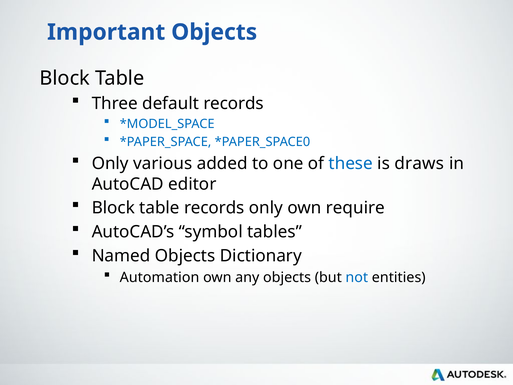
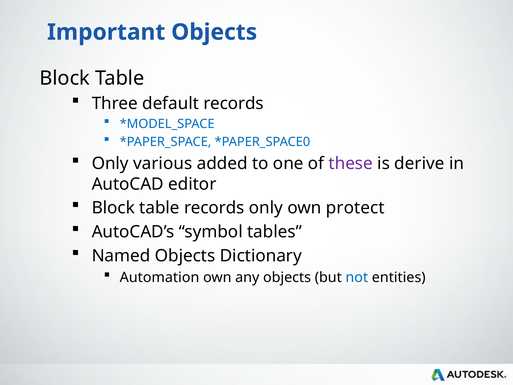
these colour: blue -> purple (351, 163)
draws: draws -> derive (419, 163)
require: require -> protect (355, 208)
